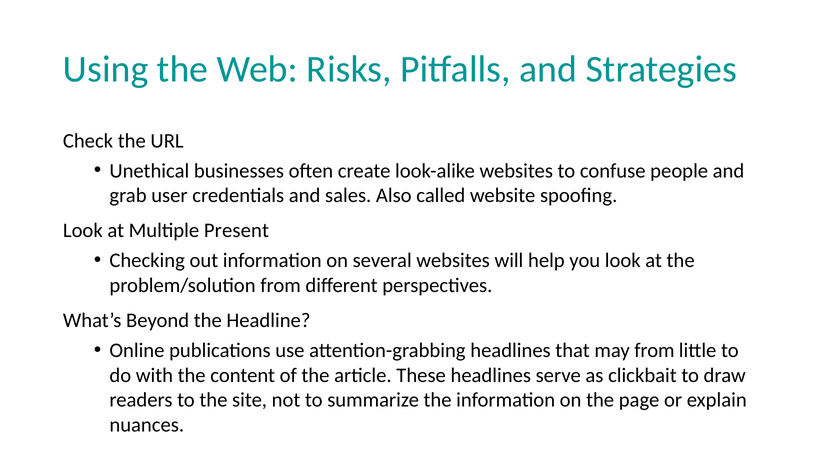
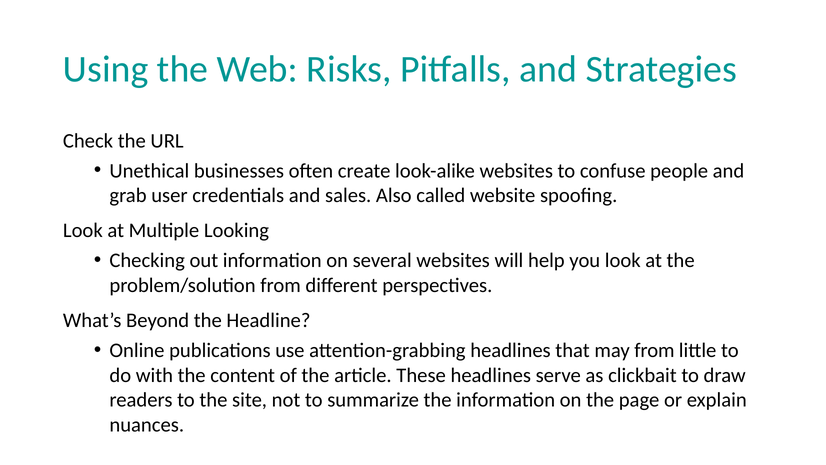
Present: Present -> Looking (236, 230)
